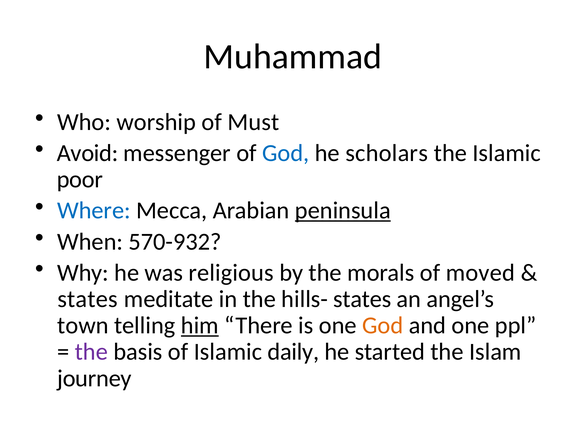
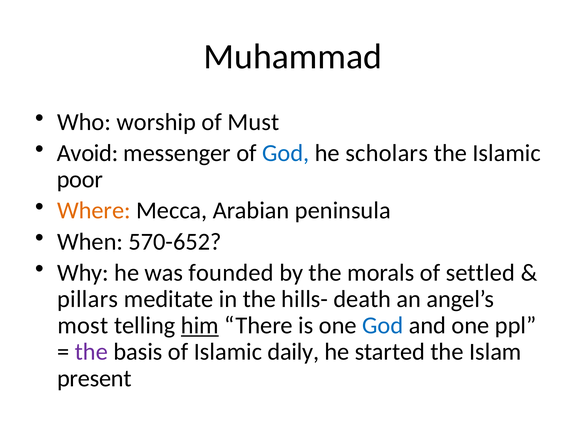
Where colour: blue -> orange (94, 210)
peninsula underline: present -> none (343, 210)
570-932: 570-932 -> 570-652 (175, 241)
religious: religious -> founded (231, 272)
moved: moved -> settled (480, 272)
states: states -> pillars (88, 299)
hills- states: states -> death (362, 299)
town: town -> most (83, 325)
God colour: orange -> blue (383, 325)
journey: journey -> present (94, 378)
